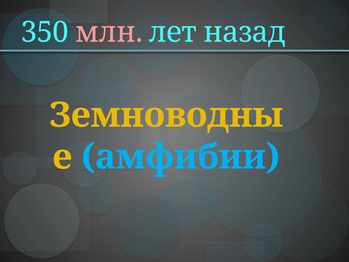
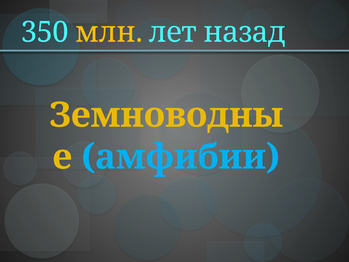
млн colour: pink -> yellow (109, 32)
